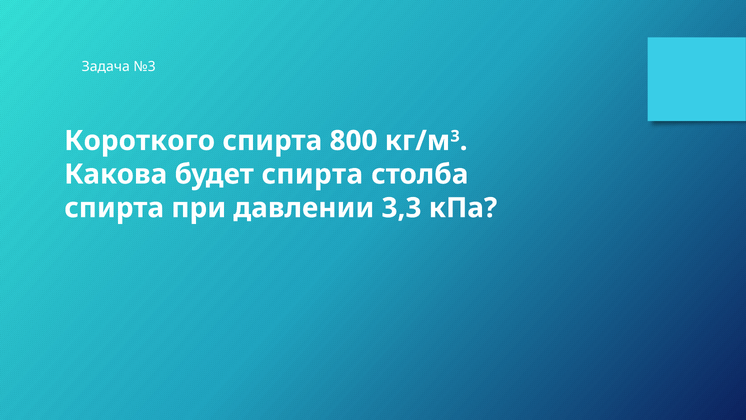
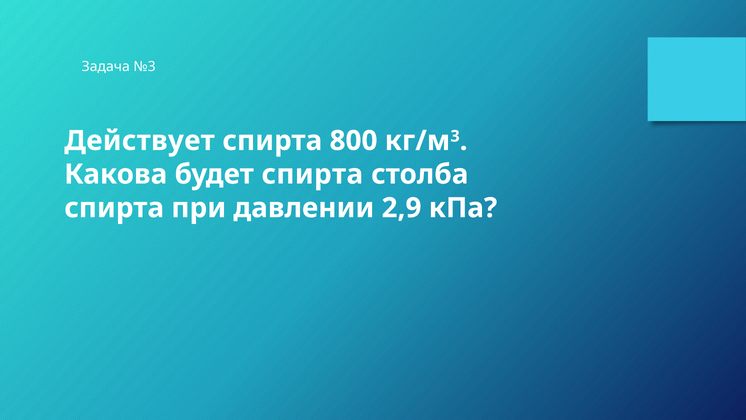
Короткого: Короткого -> Действует (140, 141)
3,3: 3,3 -> 2,9 (401, 208)
